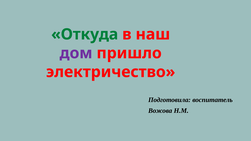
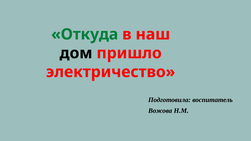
дом colour: purple -> black (76, 53)
